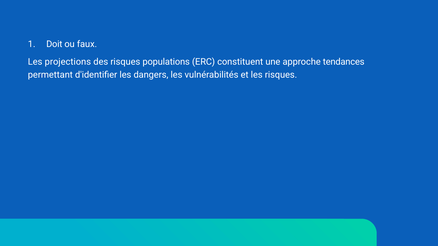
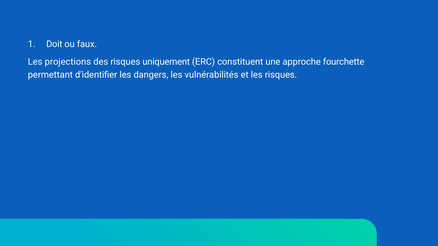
populations: populations -> uniquement (166, 62)
tendances: tendances -> fourchette (344, 62)
